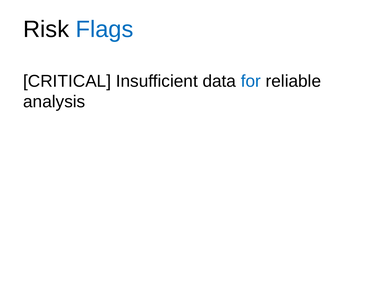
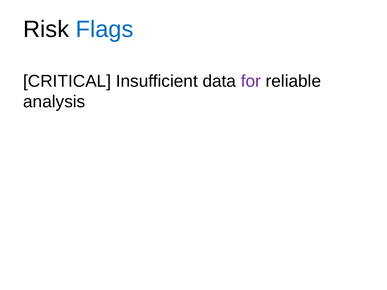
for colour: blue -> purple (251, 81)
